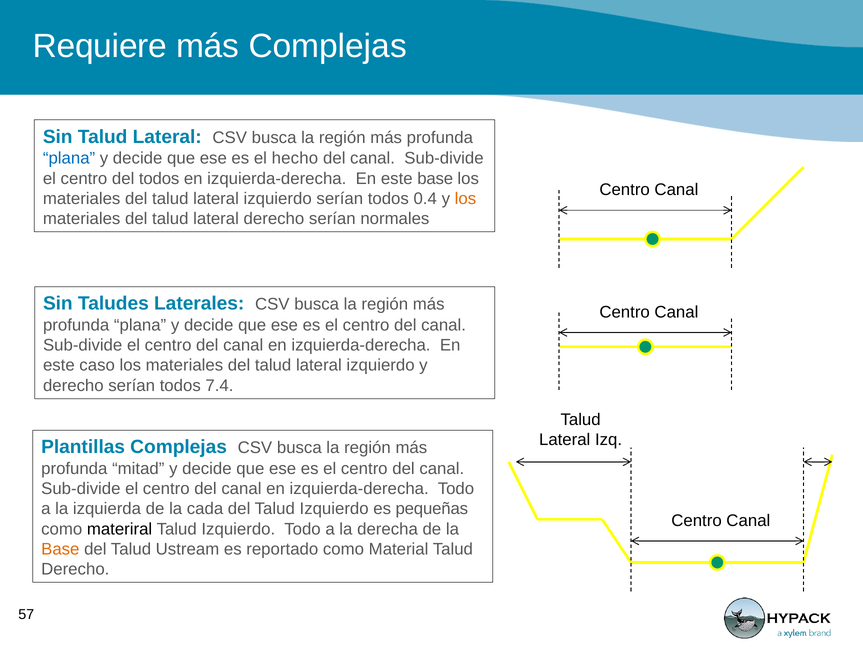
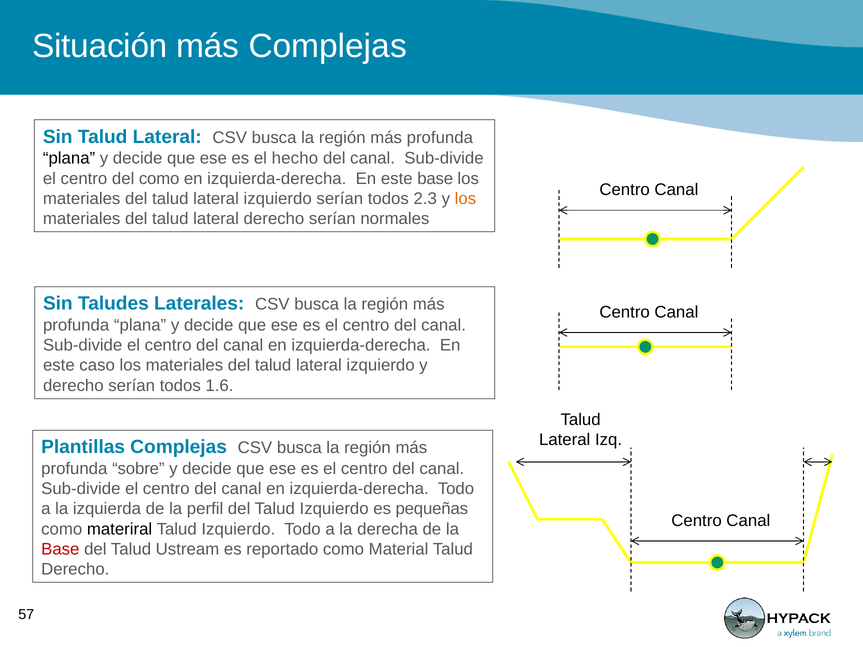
Requiere: Requiere -> Situación (100, 46)
plana colour: blue -> black (69, 158)
del todos: todos -> como (159, 179)
0.4: 0.4 -> 2.3 (425, 199)
7.4: 7.4 -> 1.6 (219, 386)
mitad: mitad -> sobre (138, 469)
cada: cada -> perfil (205, 509)
Base colour: orange -> red (60, 549)
